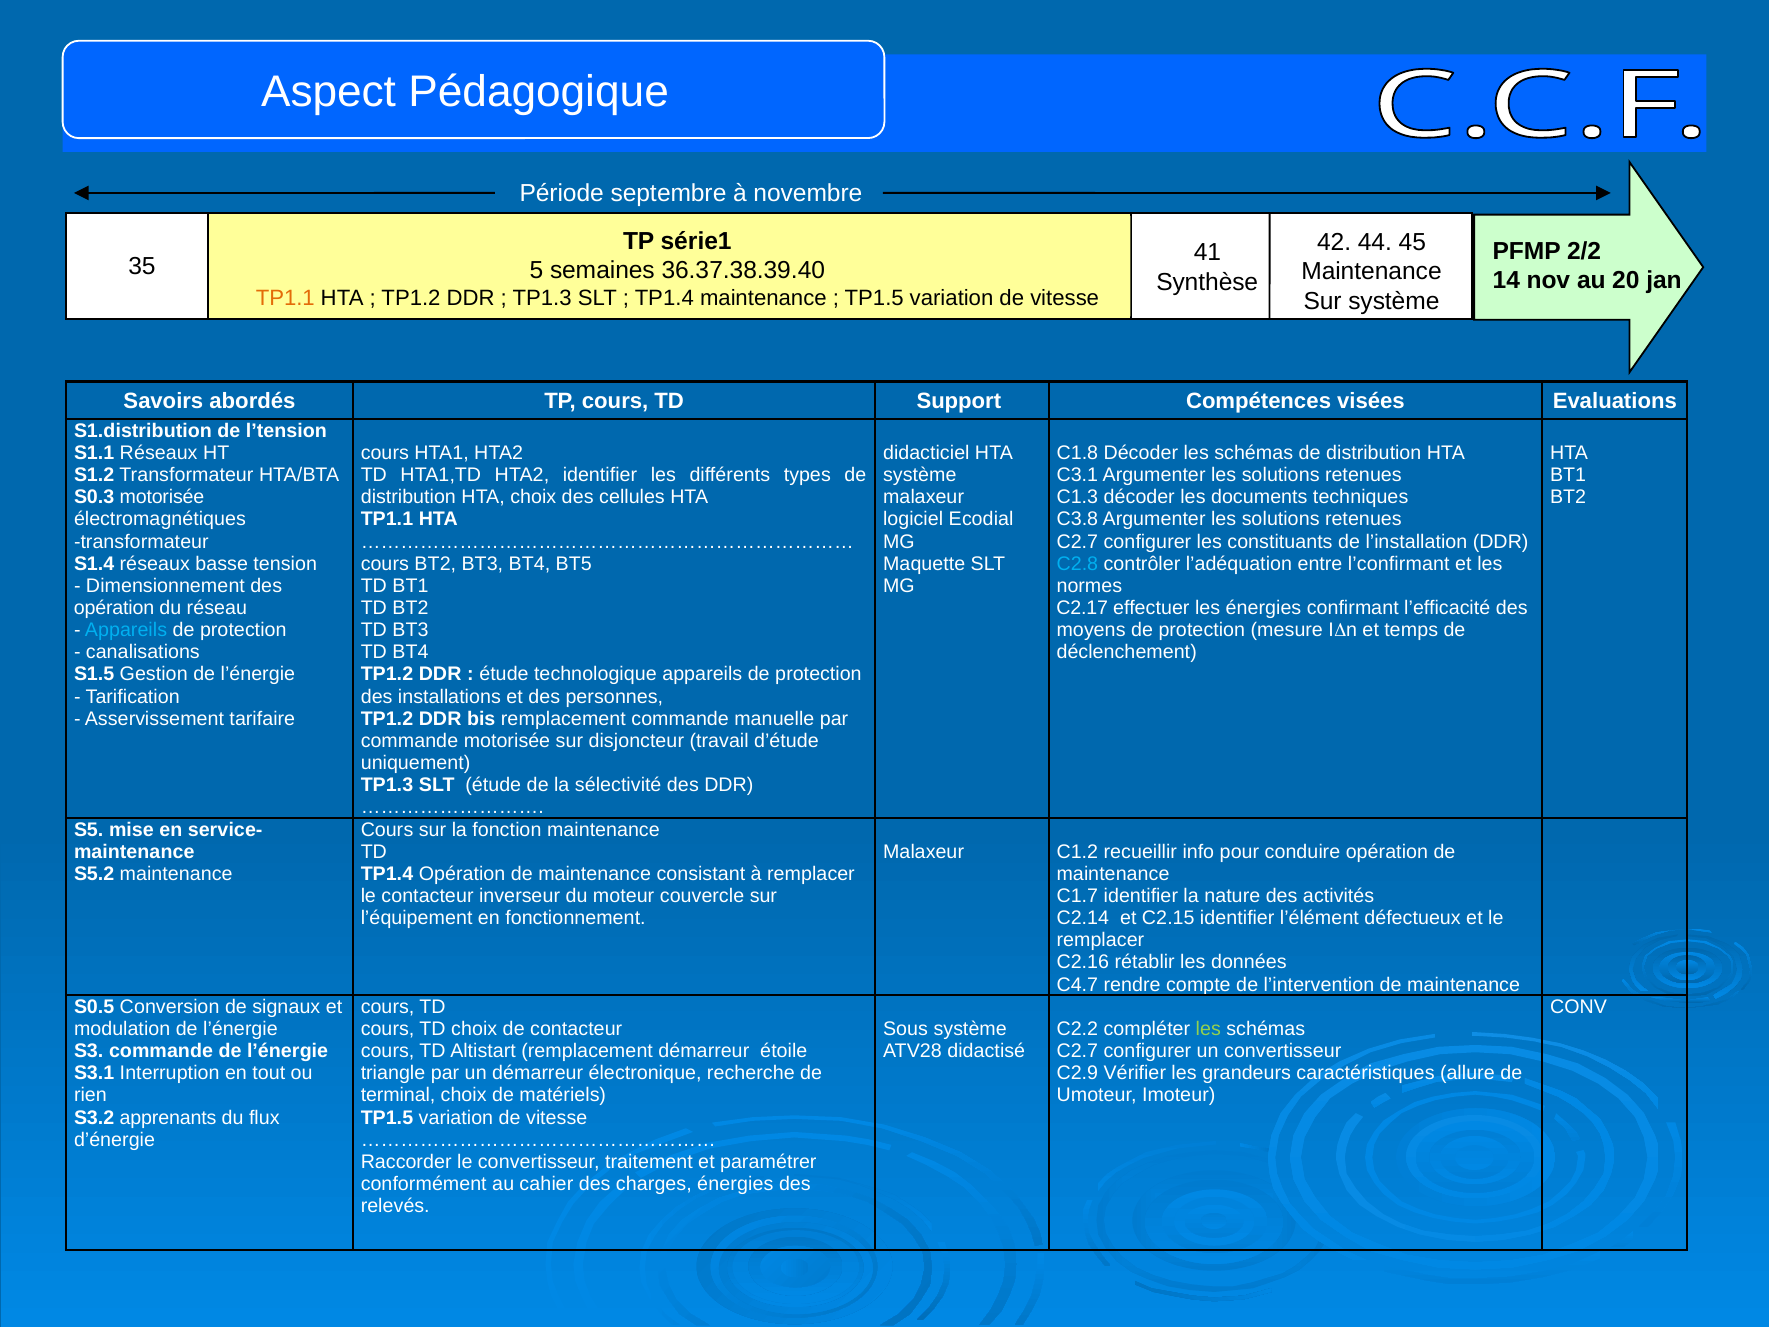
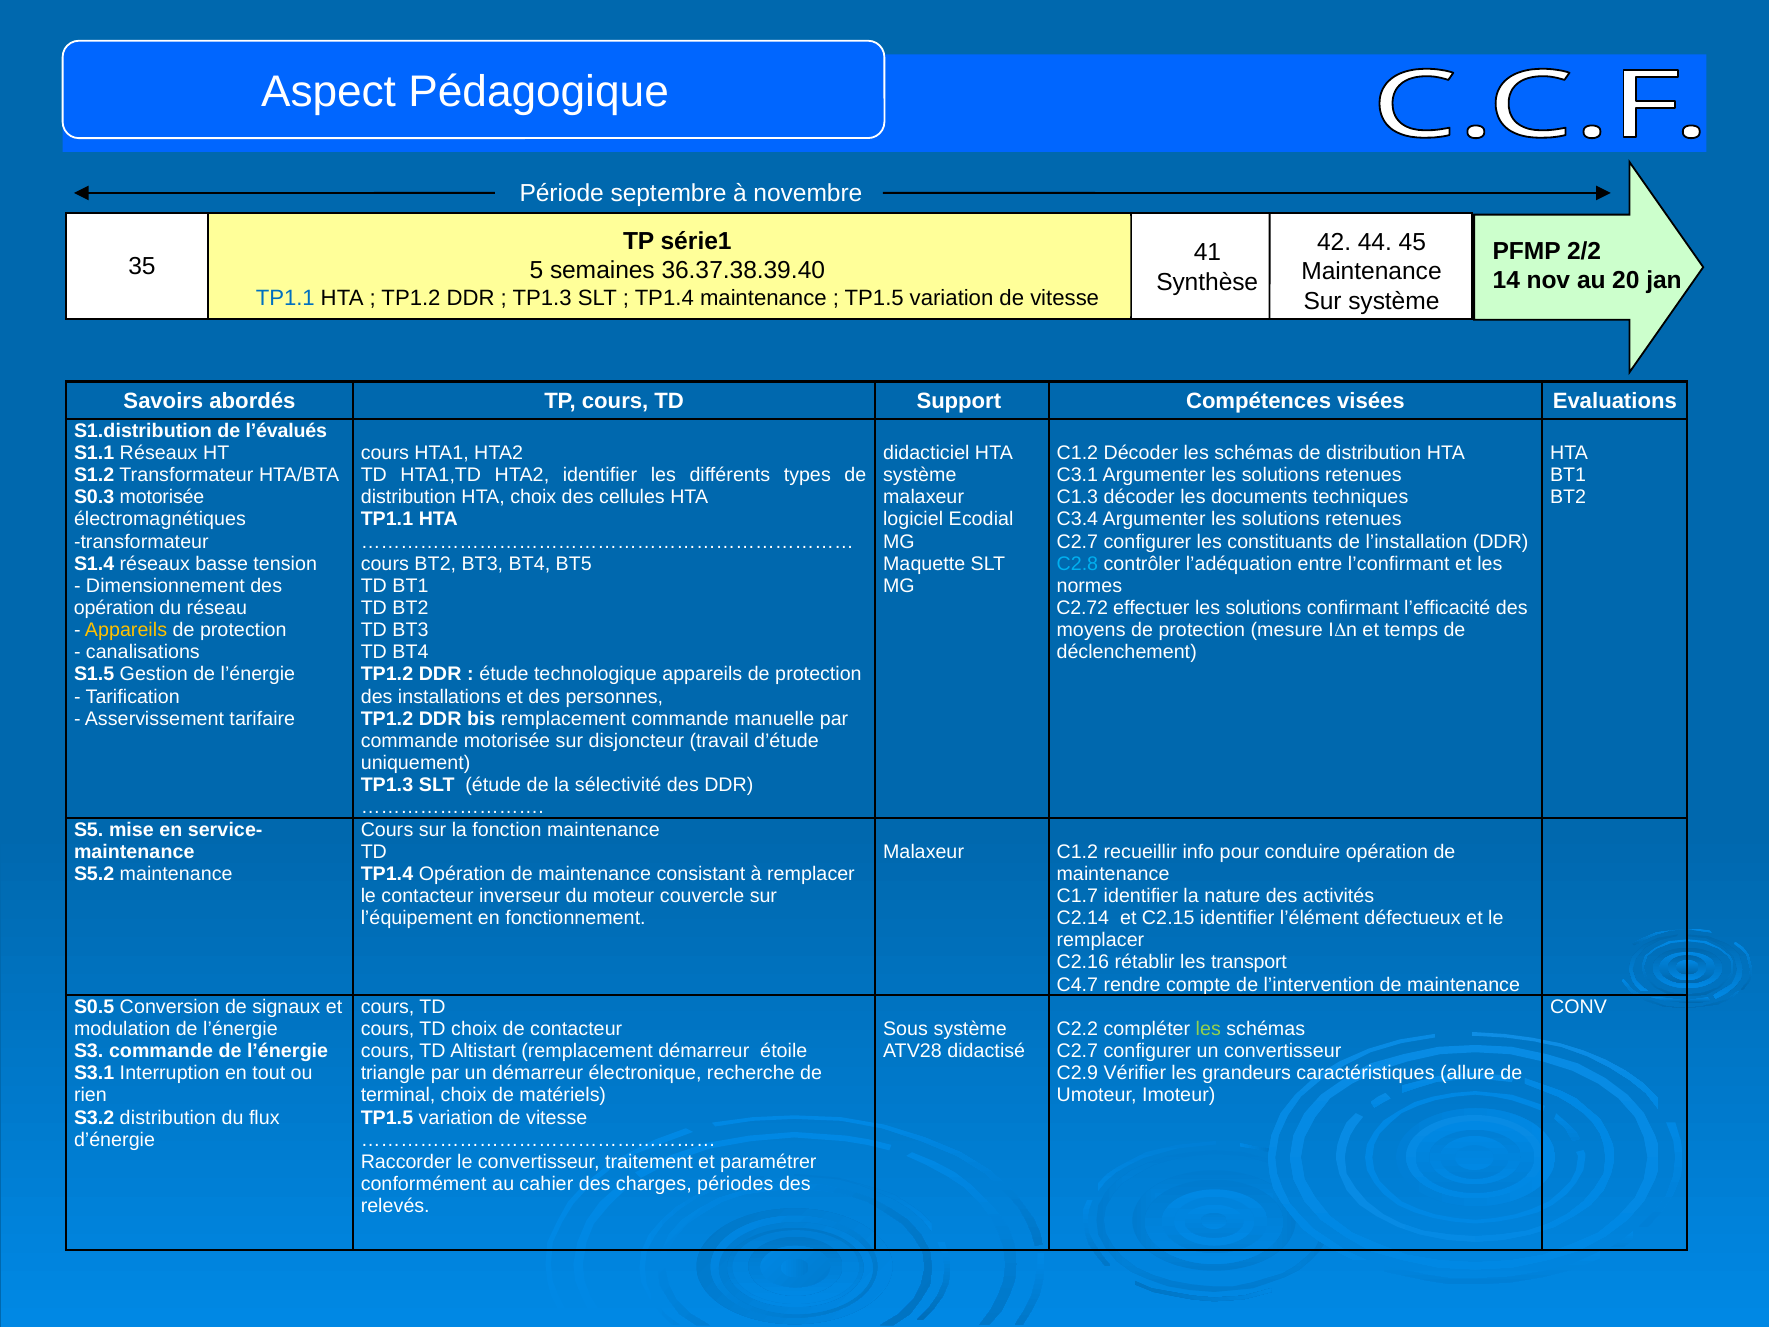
TP1.1 colour: orange -> blue (285, 298)
l’tension: l’tension -> l’évalués (286, 431)
C1.8: C1.8 -> C1.2 (1077, 453)
C3.8: C3.8 -> C3.4 (1077, 519)
C2.17: C2.17 -> C2.72 (1082, 608)
effectuer les énergies: énergies -> solutions (1264, 608)
Appareils colour: light blue -> yellow (126, 630)
données: données -> transport (1249, 962)
S3.2 apprenants: apprenants -> distribution (168, 1117)
charges énergies: énergies -> périodes (735, 1184)
